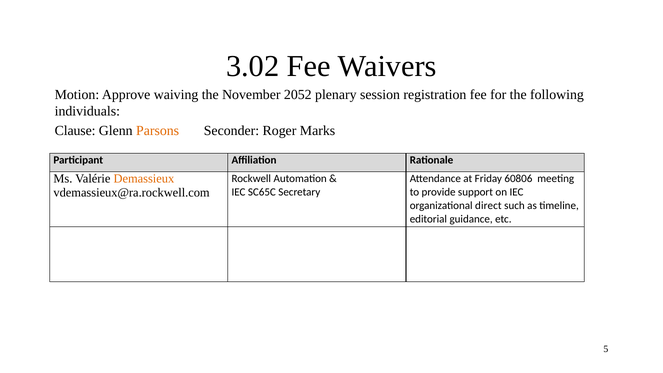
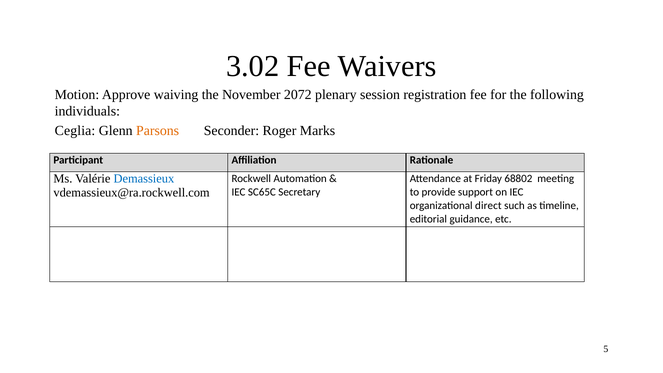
2052: 2052 -> 2072 (298, 95)
Clause: Clause -> Ceglia (75, 131)
Demassieux colour: orange -> blue (144, 179)
60806: 60806 -> 68802 (518, 179)
